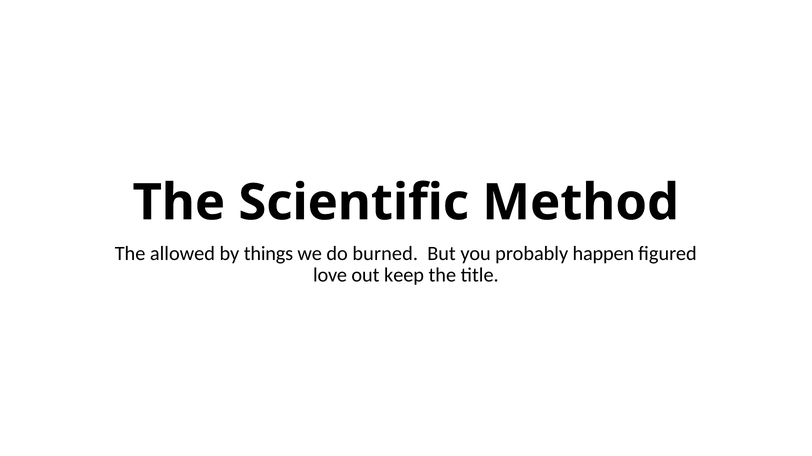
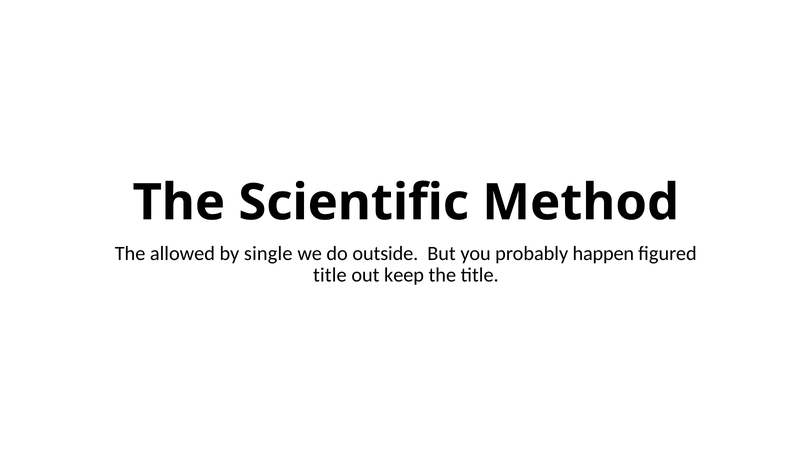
things: things -> single (268, 254)
burned: burned -> outside (385, 254)
love: love -> title (330, 276)
